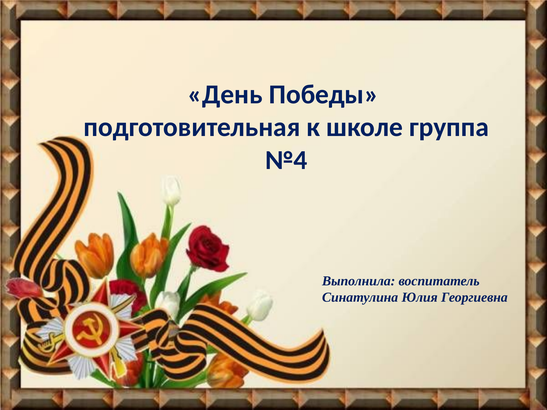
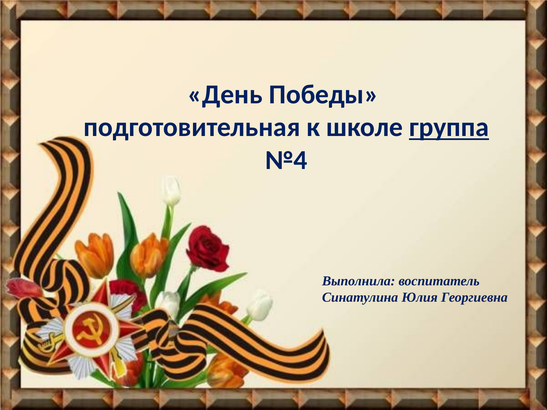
группа underline: none -> present (449, 127)
